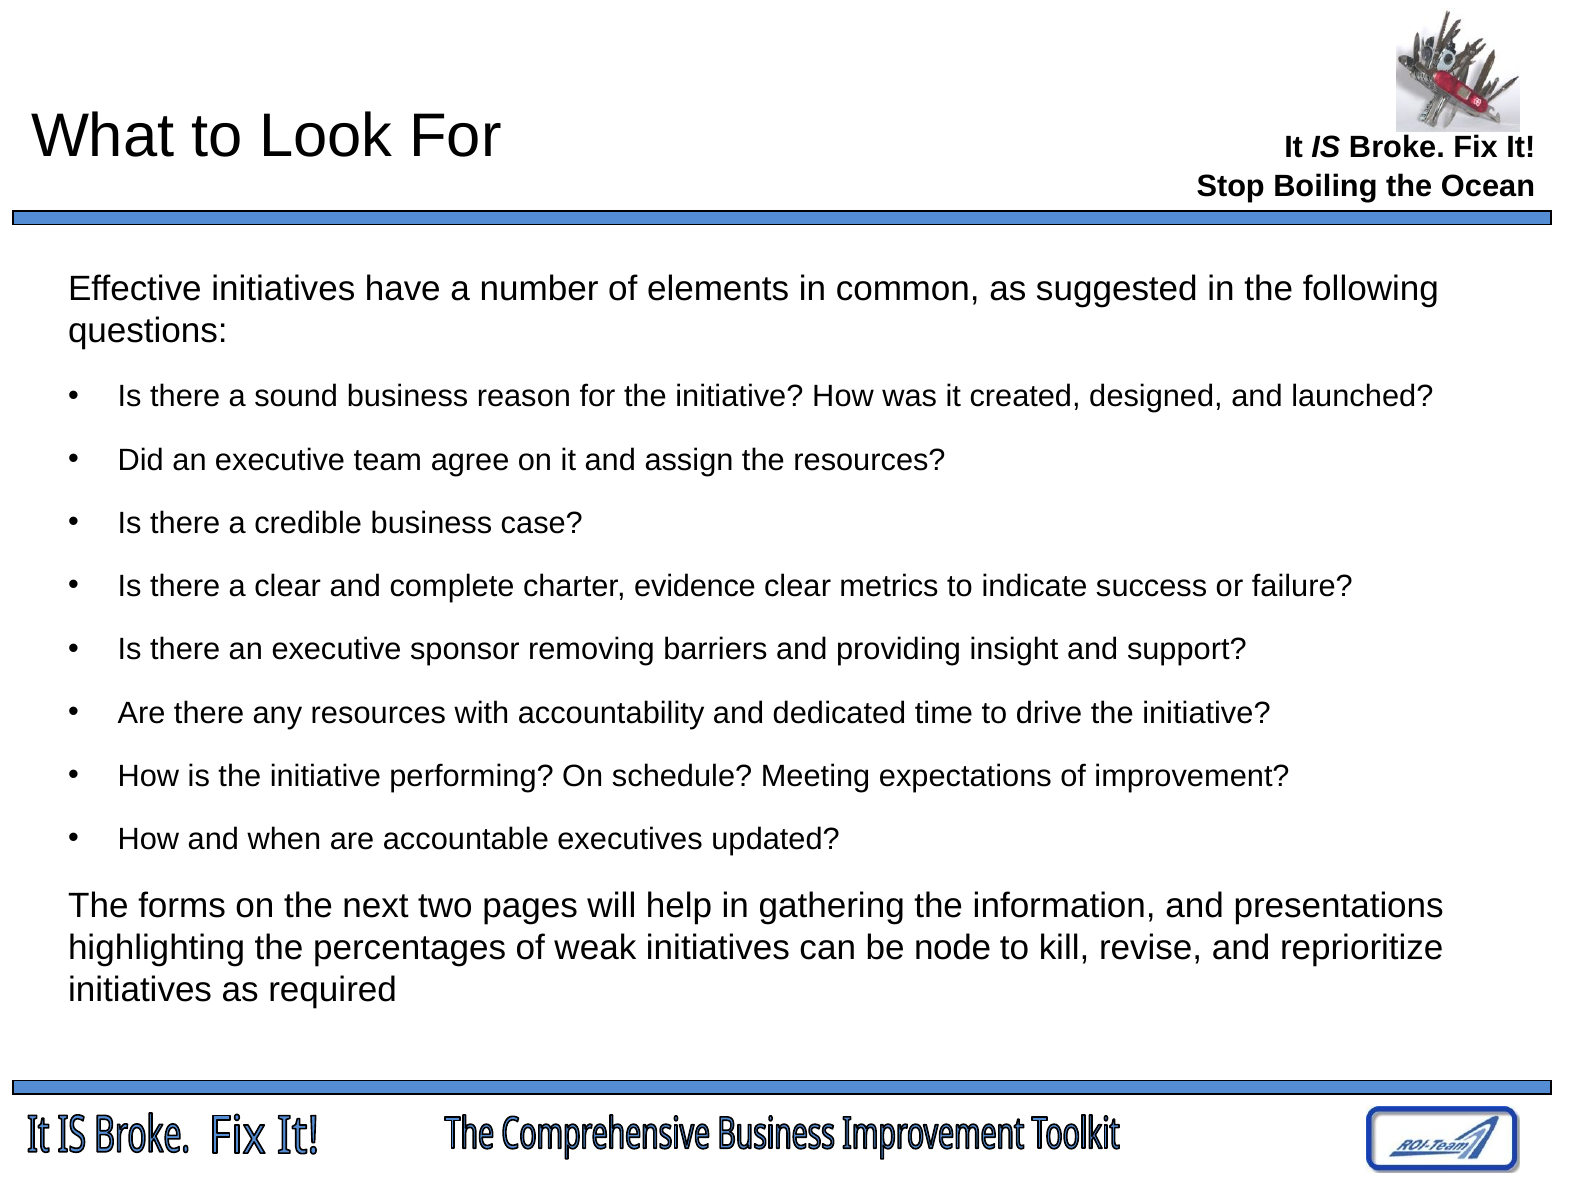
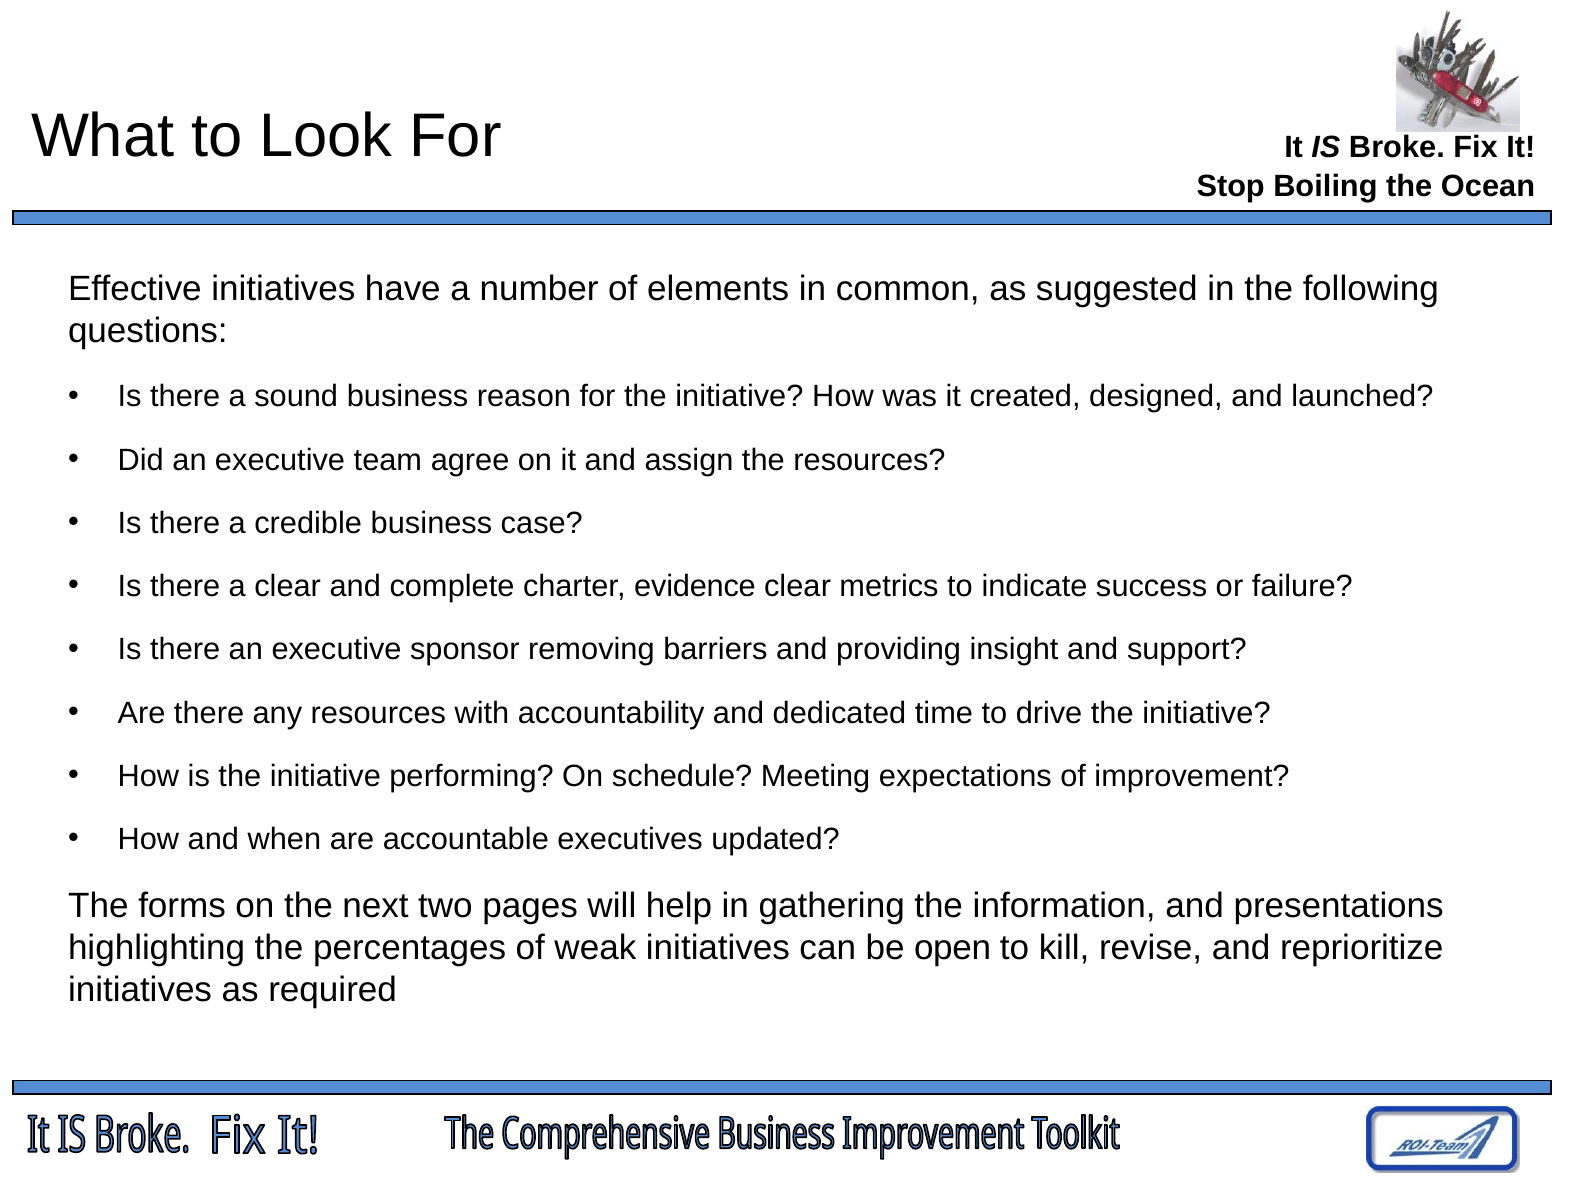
node: node -> open (953, 948)
